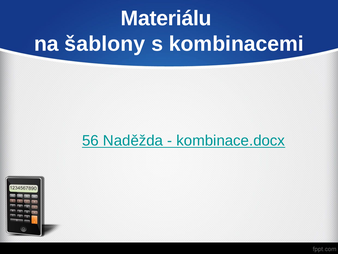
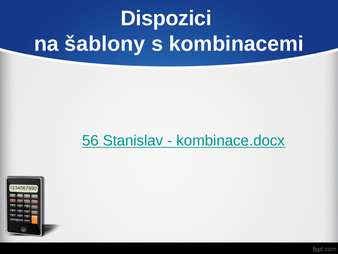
Materiálu: Materiálu -> Dispozici (166, 18)
Naděžda: Naděžda -> Stanislav (133, 140)
